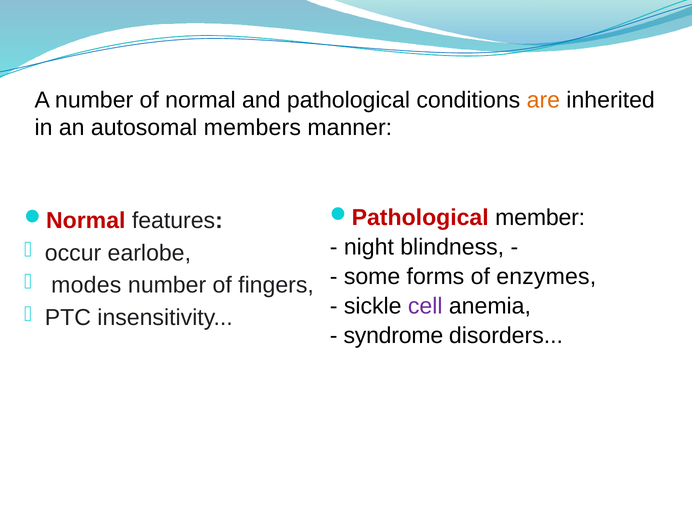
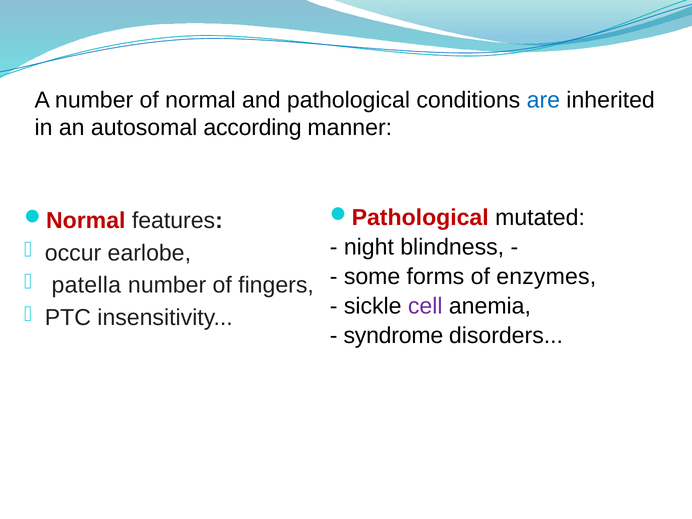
are colour: orange -> blue (543, 100)
members: members -> according (253, 128)
member: member -> mutated (540, 218)
modes: modes -> patella (86, 285)
